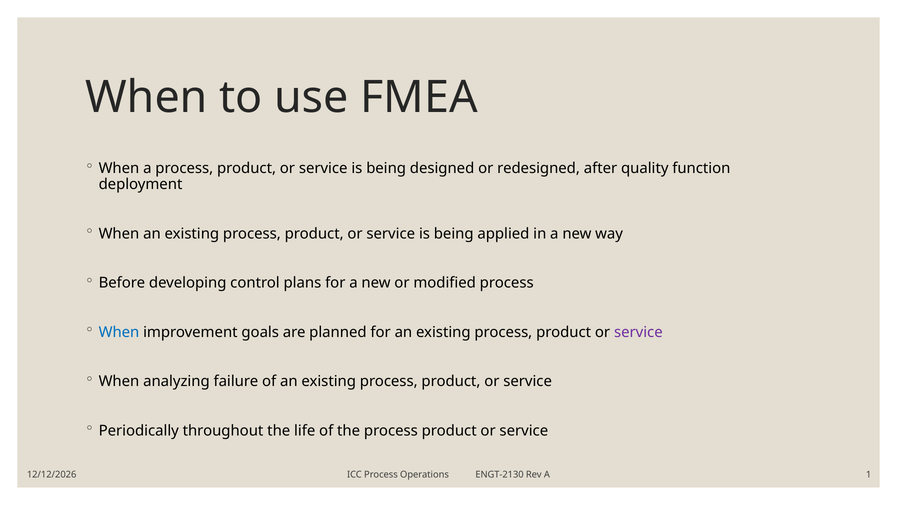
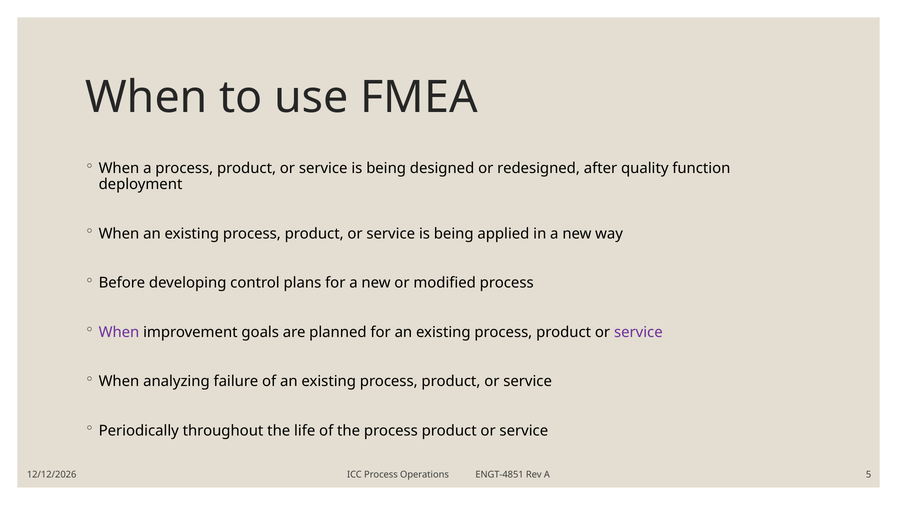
When colour: blue -> purple (119, 332)
ENGT-2130: ENGT-2130 -> ENGT-4851 (500, 474)
1: 1 -> 5 (869, 474)
